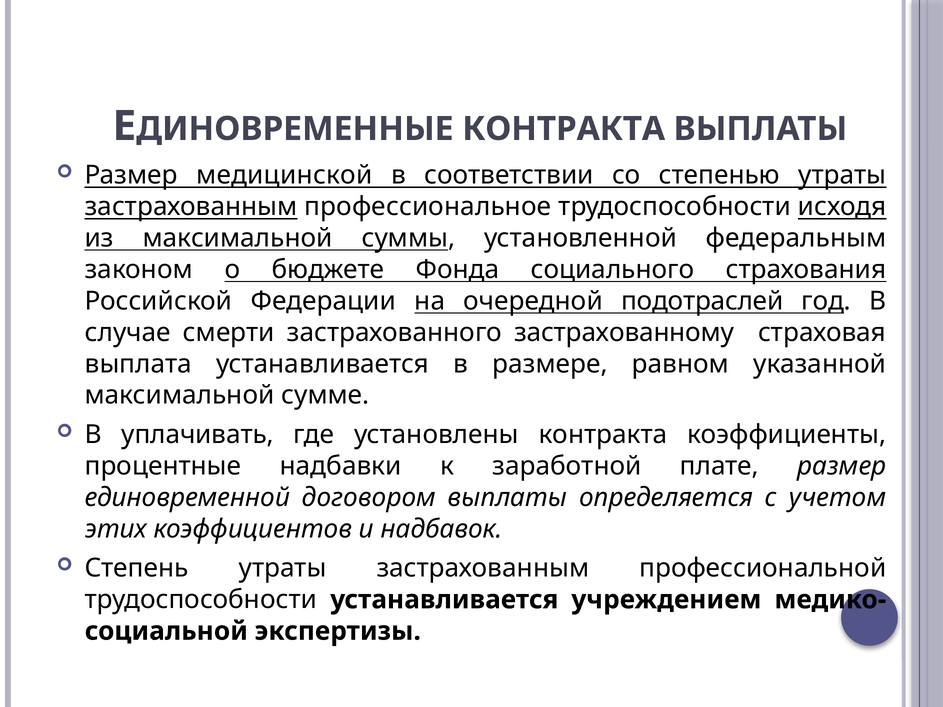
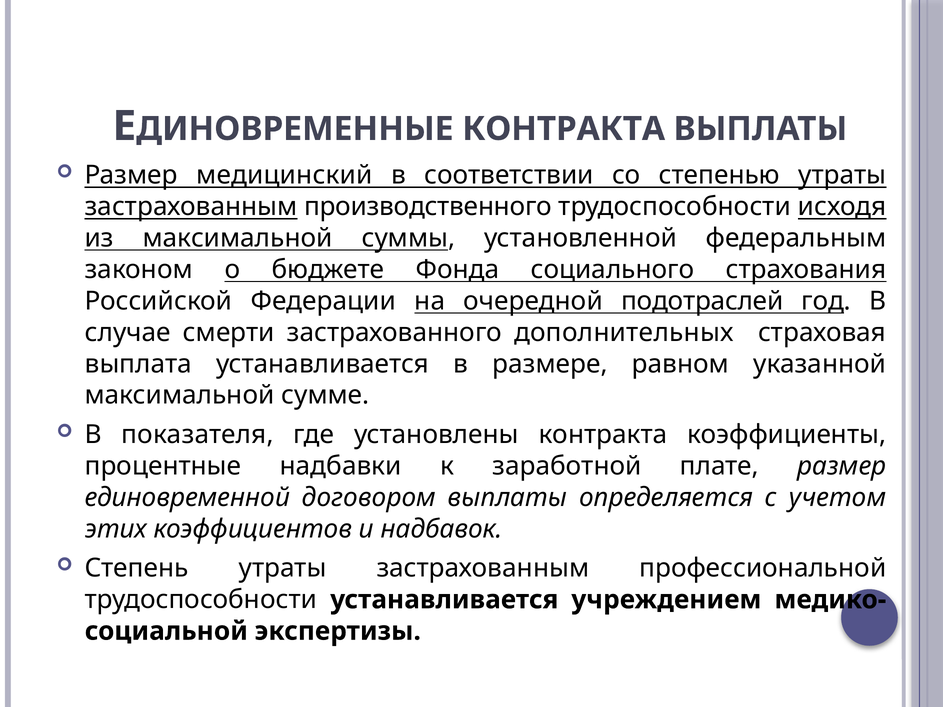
медицинской: медицинской -> медицинский (284, 175)
профессиональное: профессиональное -> производственного (428, 207)
застрахованному: застрахованному -> дополнительных (624, 333)
уплачивать: уплачивать -> показателя (198, 435)
